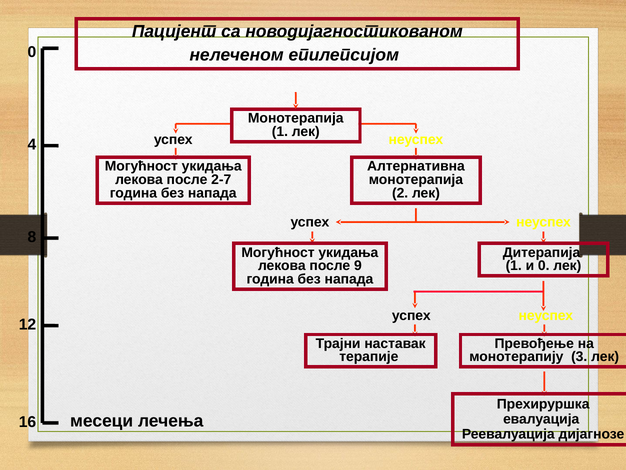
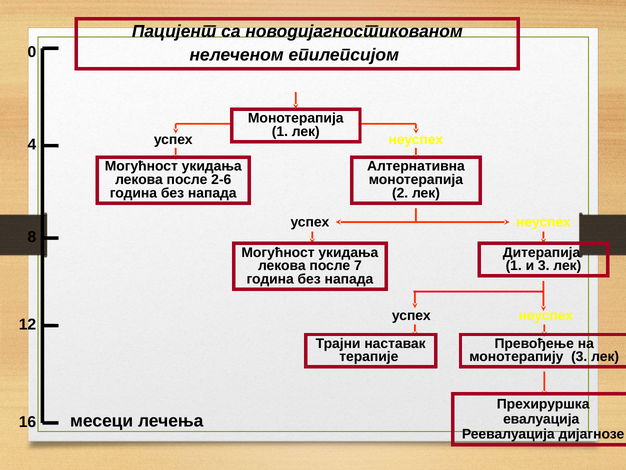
2-7: 2-7 -> 2-6 (221, 179)
9: 9 -> 7 (358, 266)
и 0: 0 -> 3 (544, 266)
